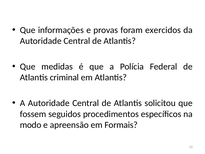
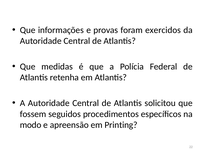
criminal: criminal -> retenha (64, 77)
Formais: Formais -> Printing (121, 125)
